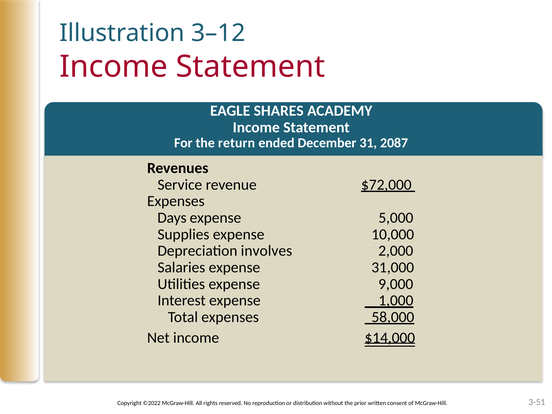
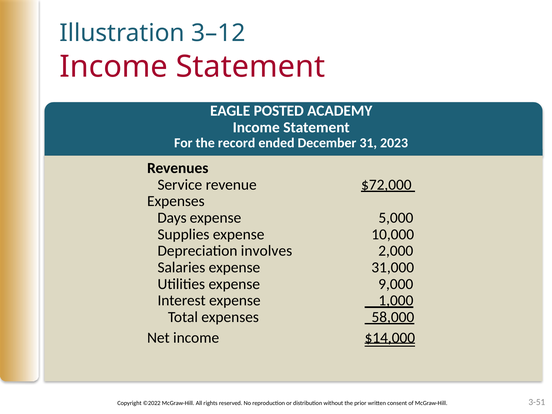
SHARES: SHARES -> POSTED (279, 111)
return: return -> record (237, 143)
2087: 2087 -> 2023 (394, 143)
